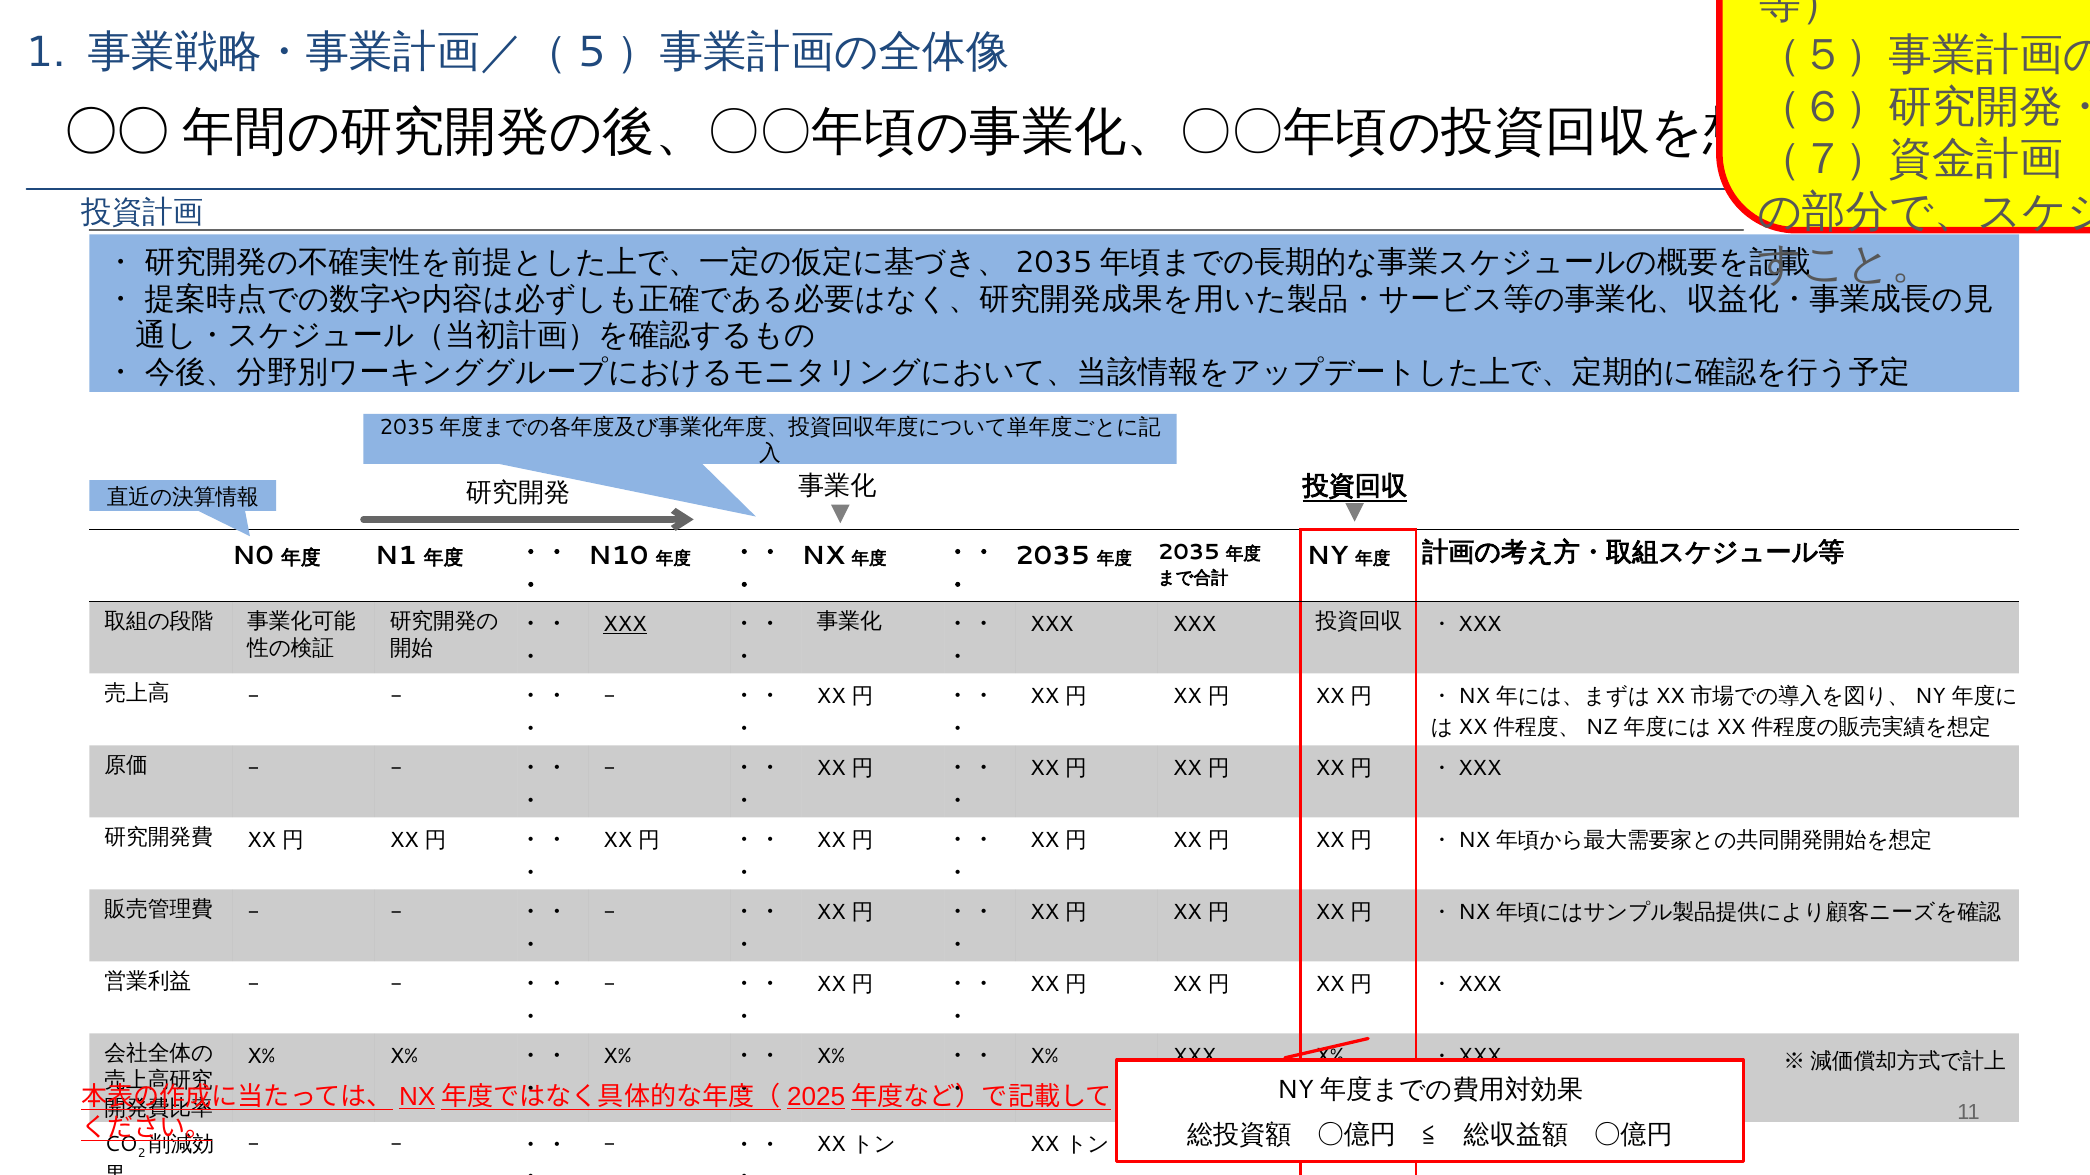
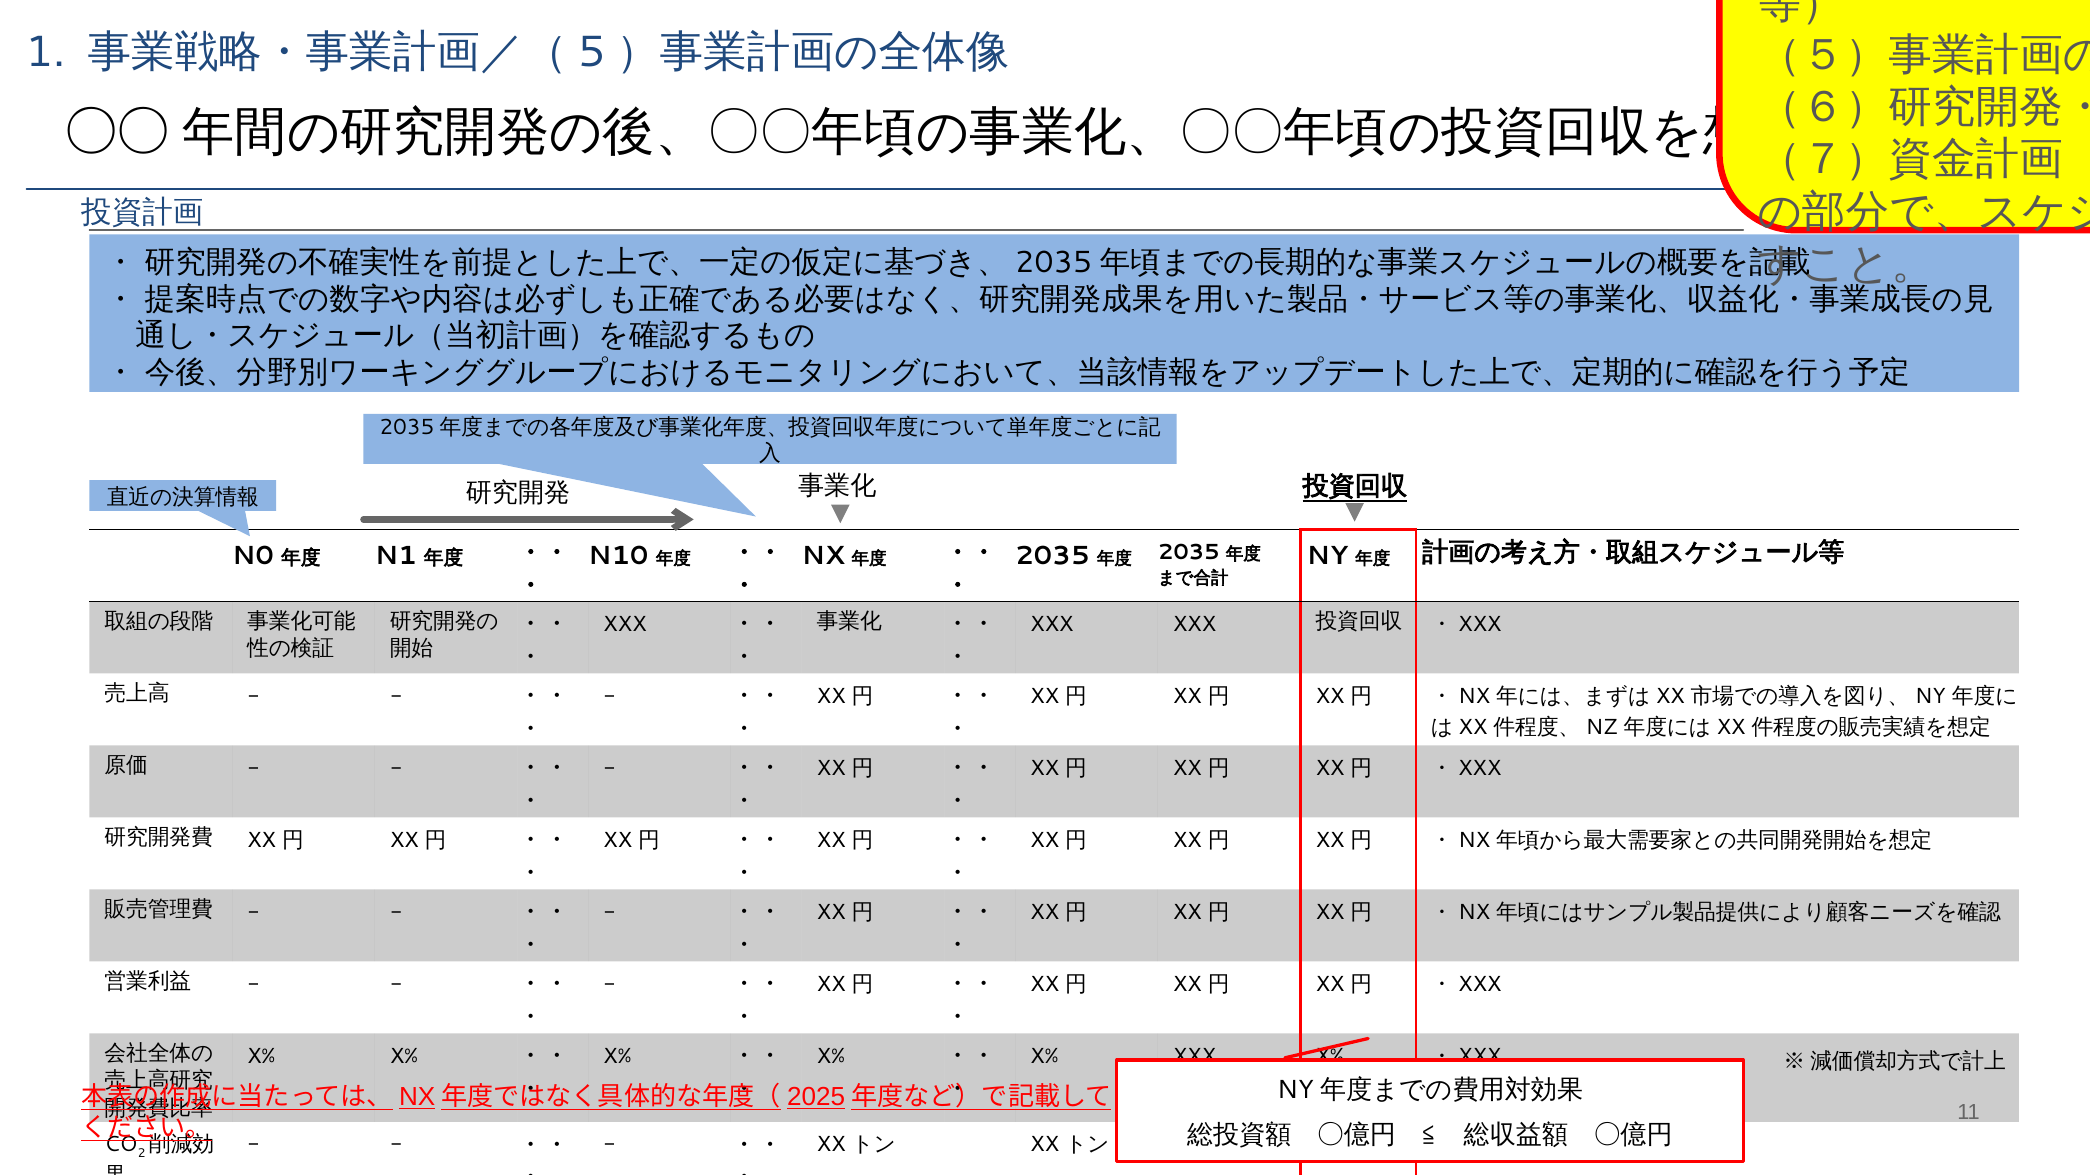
XXX underline: present -> none (625, 624)
